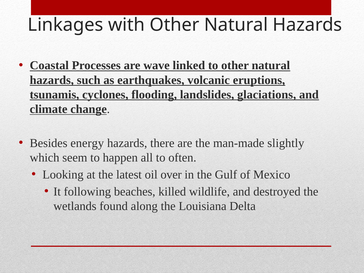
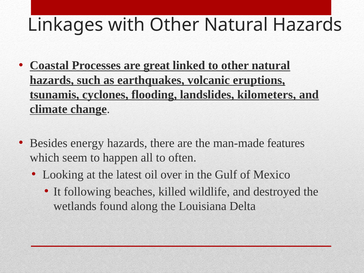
wave: wave -> great (157, 65)
glaciations: glaciations -> kilometers (267, 95)
slightly: slightly -> features (286, 143)
